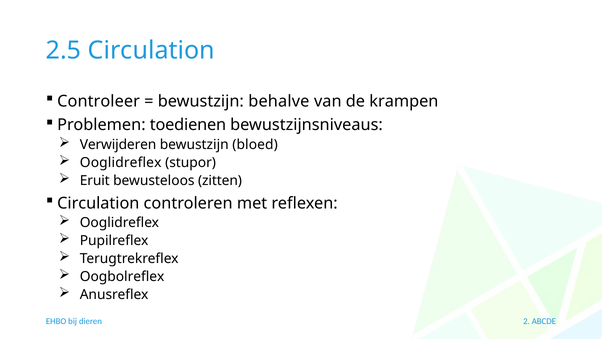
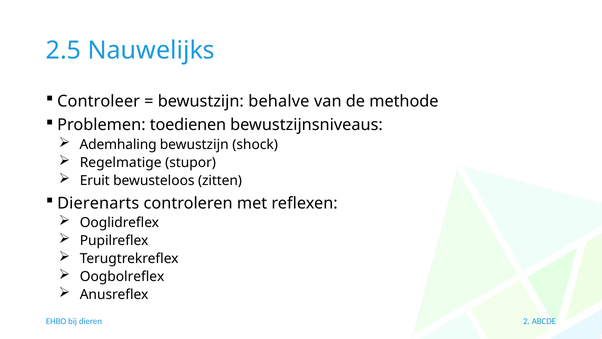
2.5 Circulation: Circulation -> Nauwelijks (151, 51)
krampen: krampen -> methode (404, 101)
Verwijderen: Verwijderen -> Ademhaling (118, 144)
bloed: bloed -> shock (255, 144)
Ooglidreflex: Ooglidreflex -> Regelmatige (121, 162)
Circulation: Circulation -> Dierenarts (98, 203)
